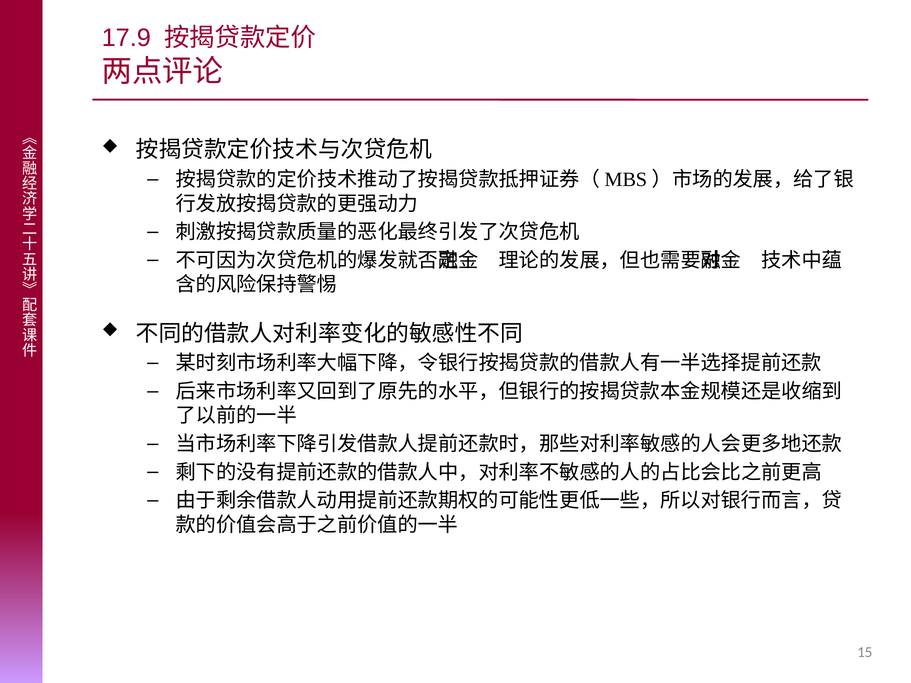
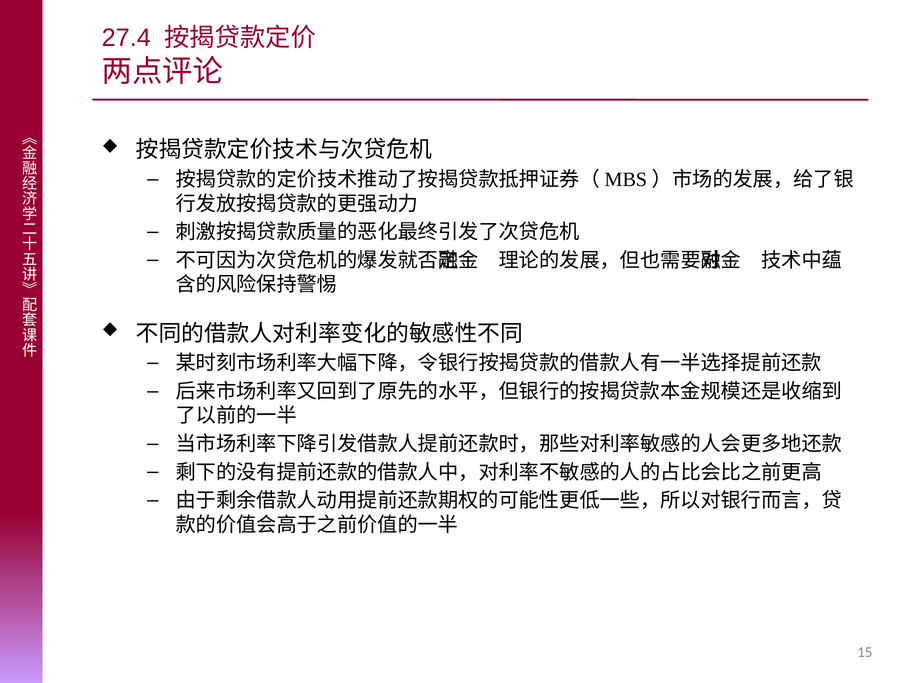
17.9: 17.9 -> 27.4 (126, 38)
